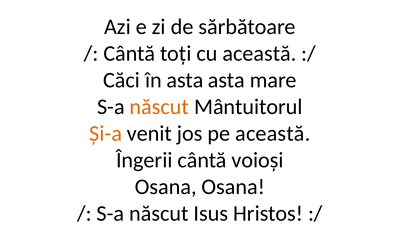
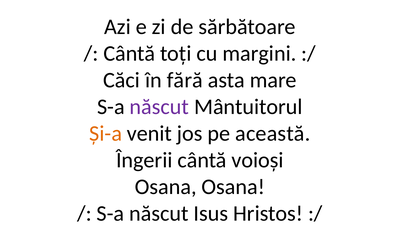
cu această: această -> margini (259, 53)
în asta: asta -> fără (185, 80)
născut colour: orange -> purple (159, 107)
